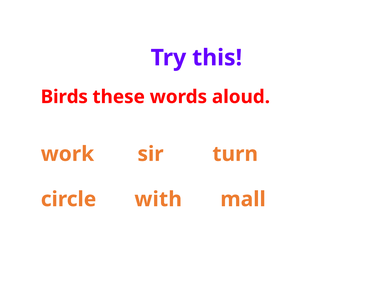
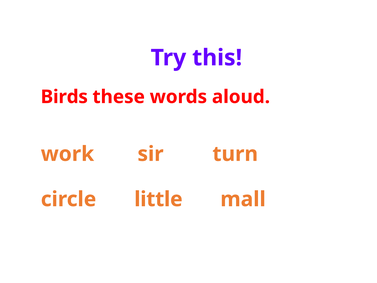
with: with -> little (158, 199)
